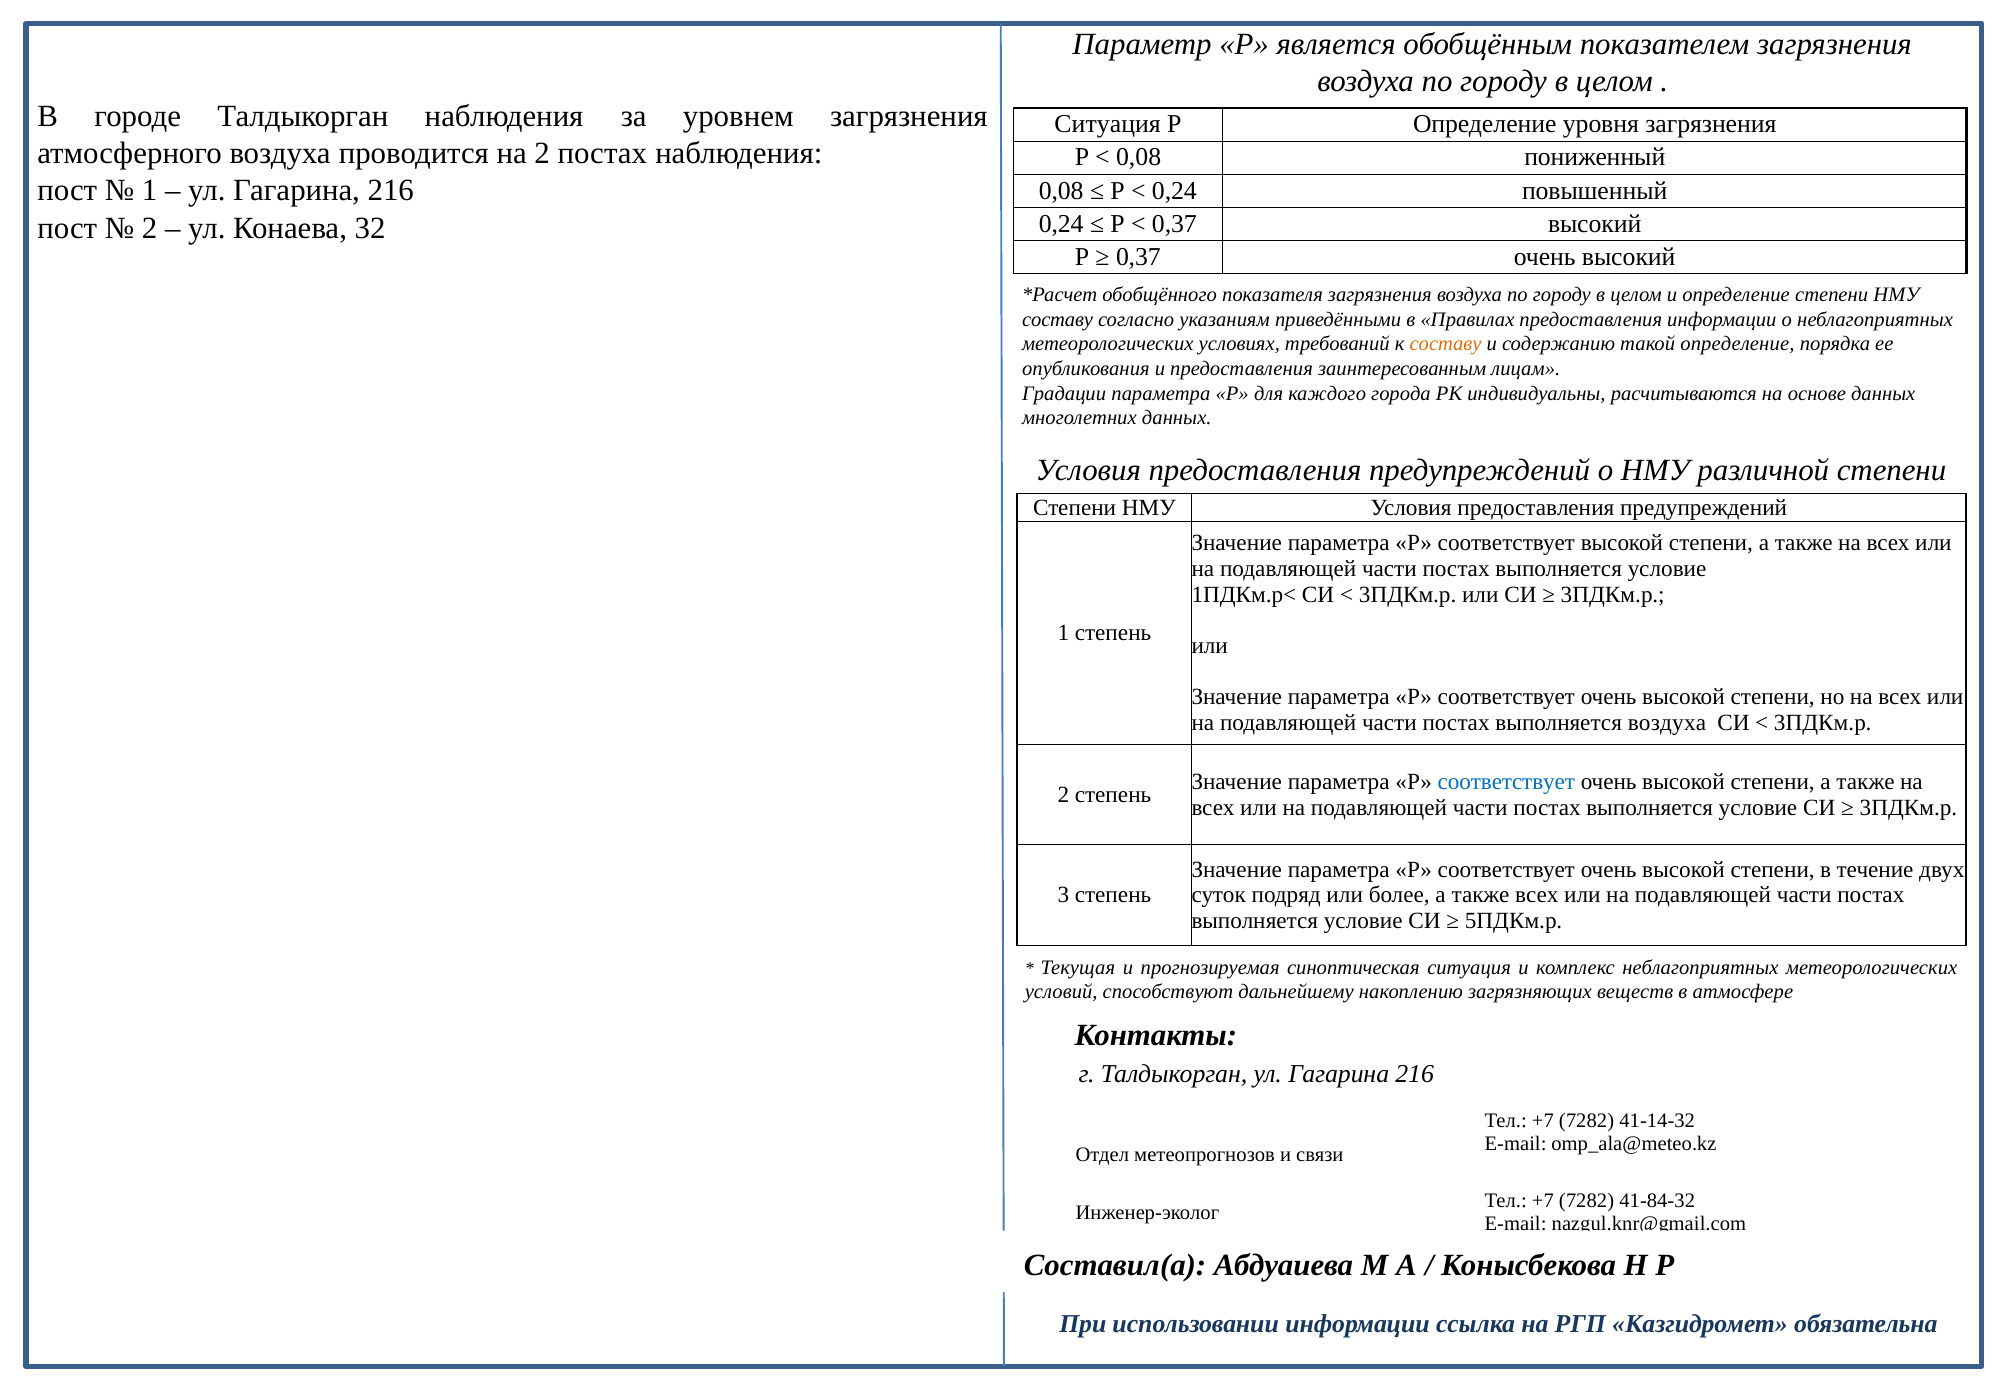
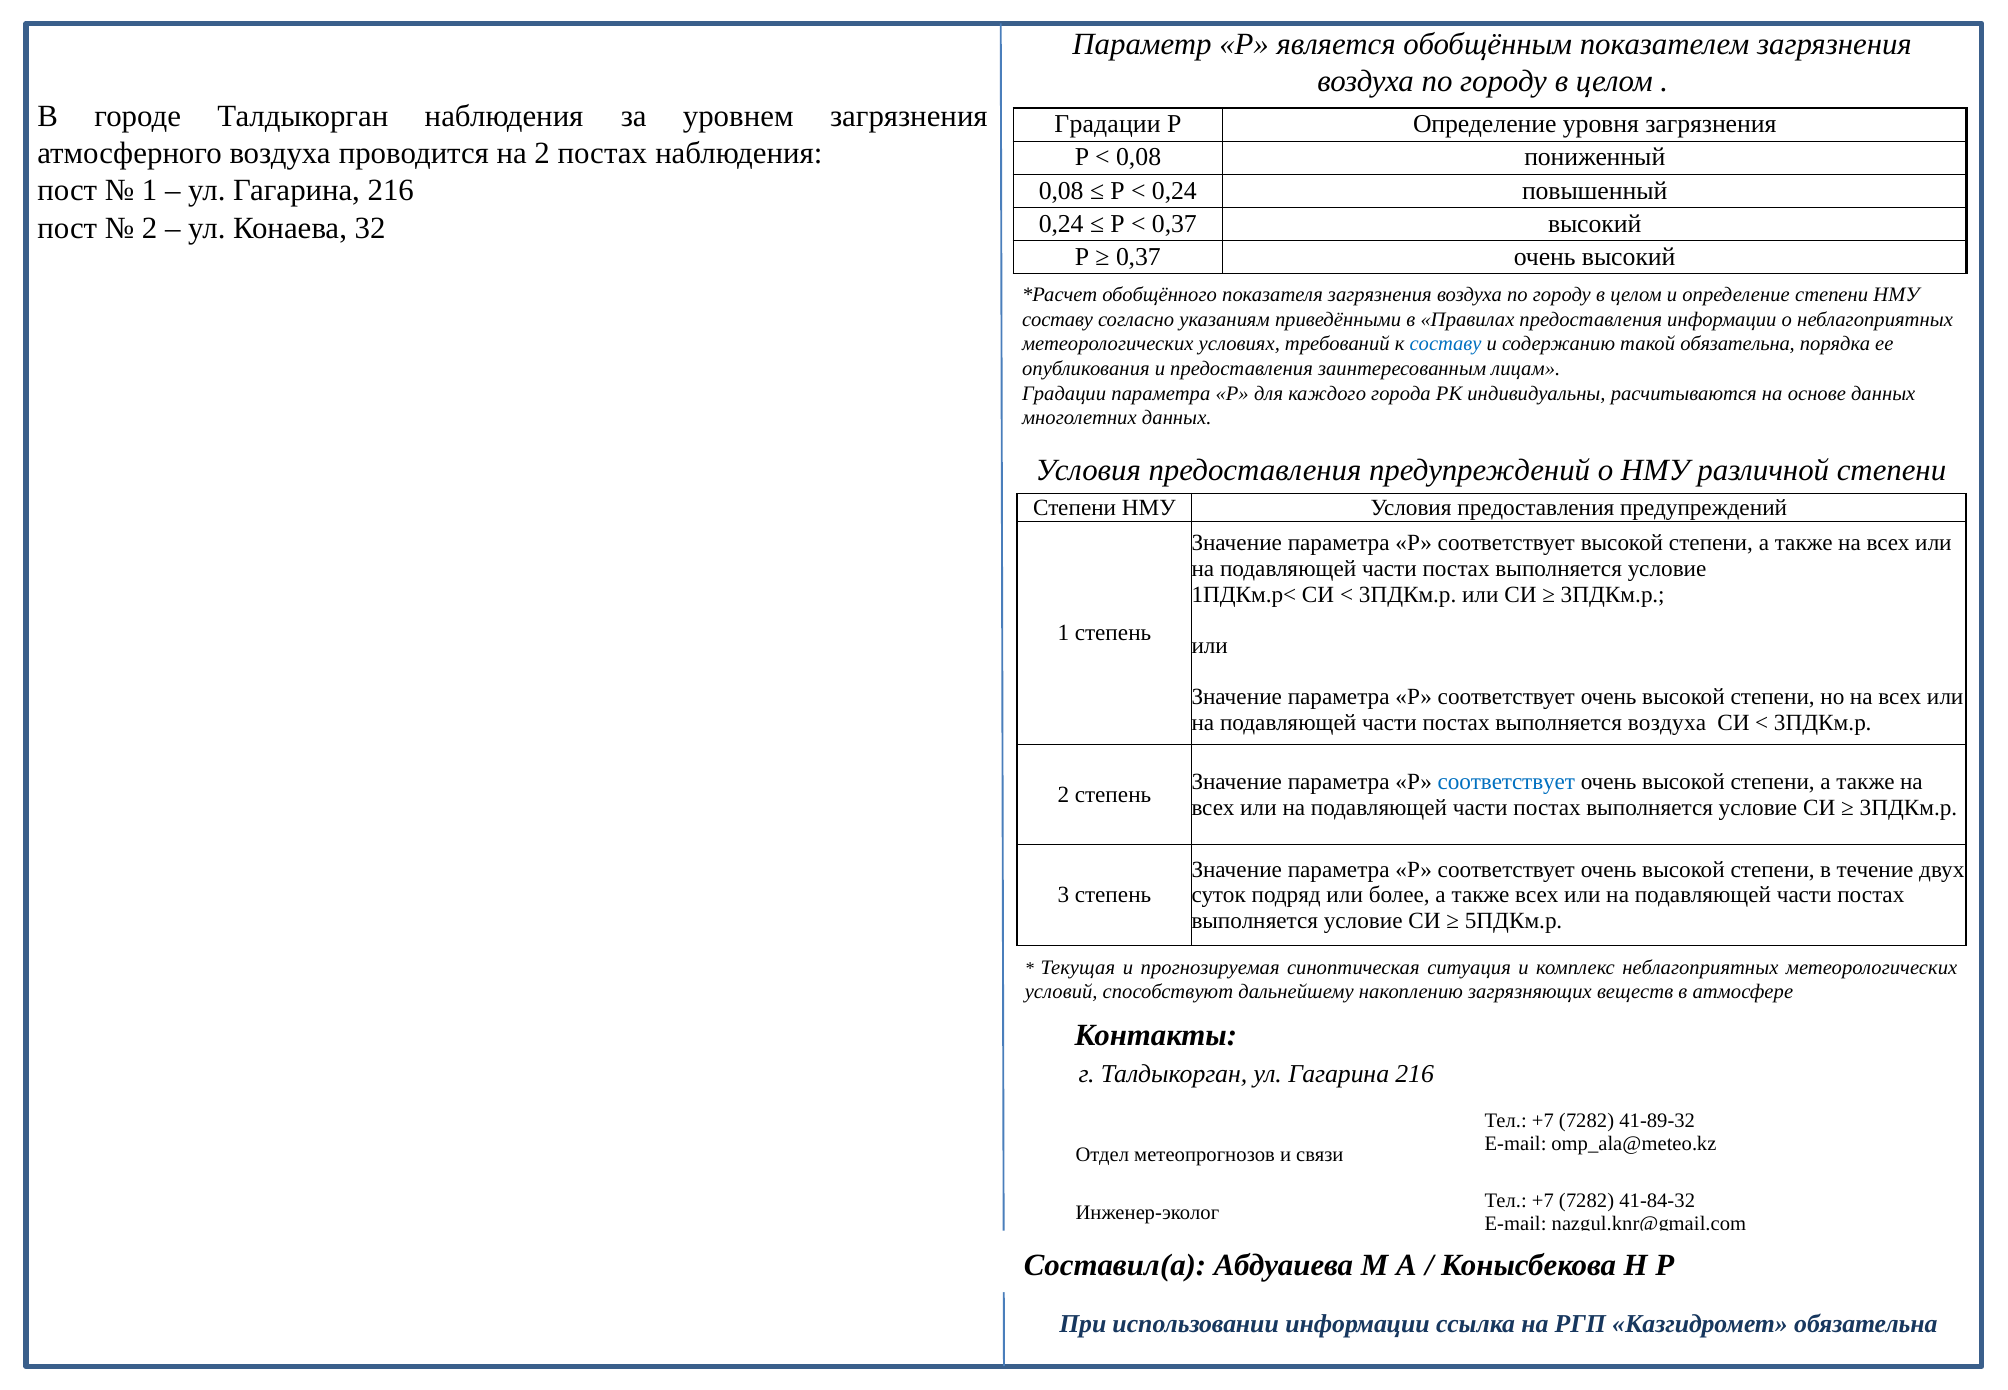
Ситуация: Ситуация -> Градации (1108, 124)
составу colour: orange -> blue (1446, 344)
такой определение: определение -> обязательна (1738, 344)
41-14-32: 41-14-32 -> 41-89-32 (1657, 1121)
